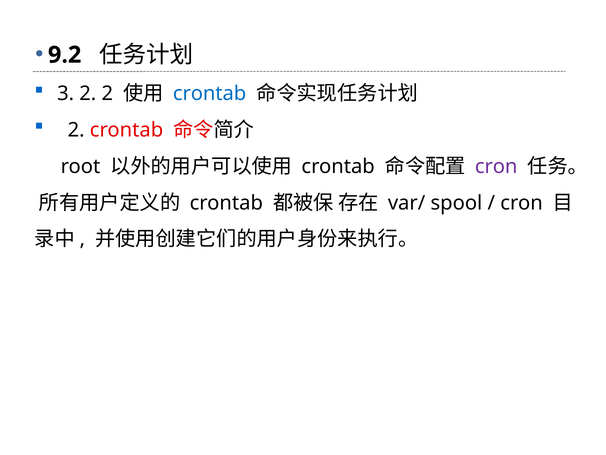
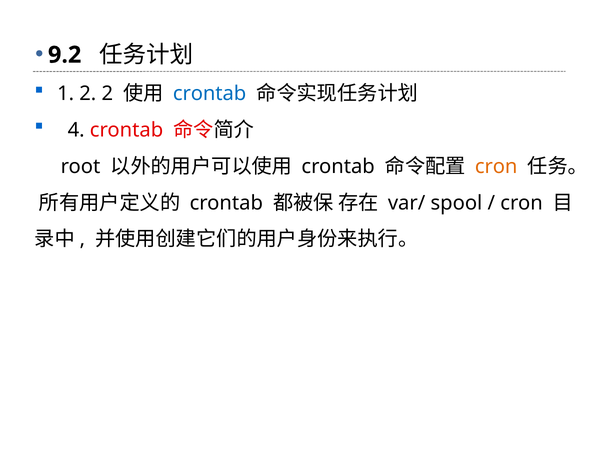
3: 3 -> 1 (66, 94)
2: 2 -> 4 (76, 130)
cron colour: purple -> orange (496, 166)
